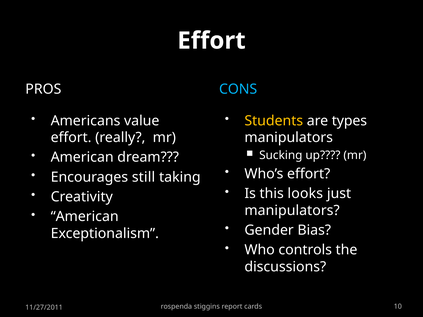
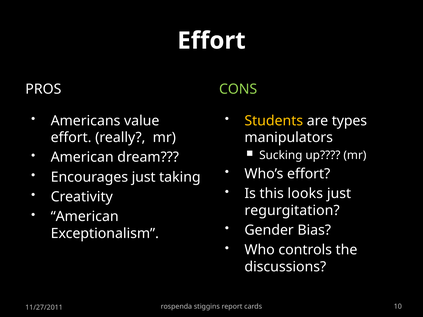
CONS colour: light blue -> light green (238, 89)
Encourages still: still -> just (144, 177)
manipulators: manipulators -> regurgitation (292, 211)
